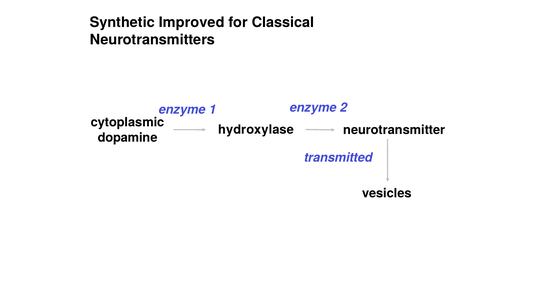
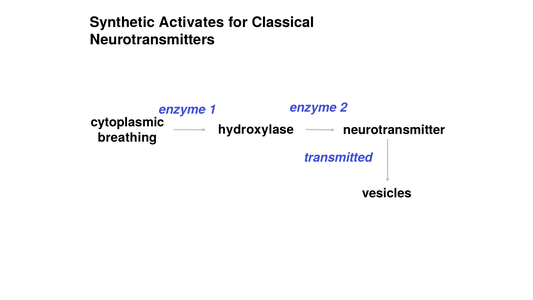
Improved: Improved -> Activates (192, 22)
dopamine: dopamine -> breathing (127, 138)
